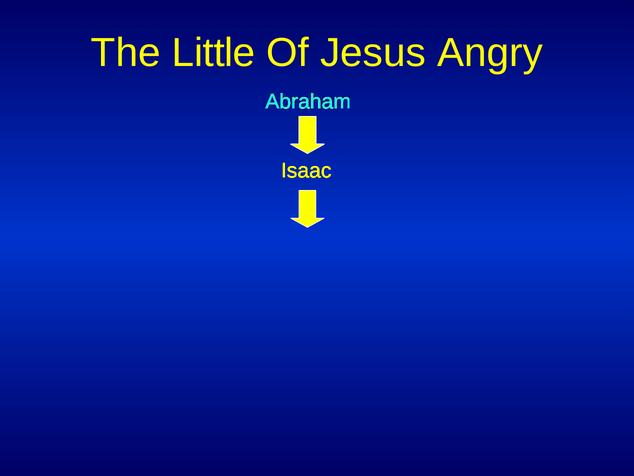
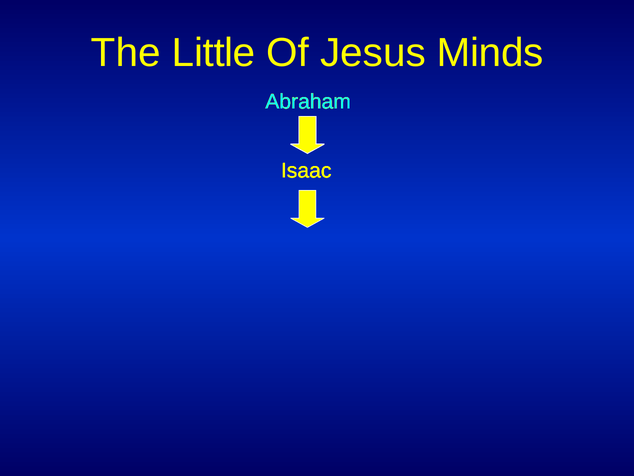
Angry: Angry -> Minds (490, 53)
